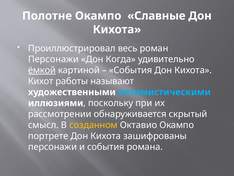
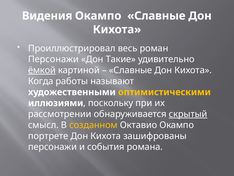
Полотне: Полотне -> Видения (47, 16)
Когда: Когда -> Такие (121, 59)
События: События -> Славные (131, 70)
Кихот: Кихот -> Когда (41, 81)
оптимистическими colour: light blue -> yellow (164, 92)
скрытый underline: none -> present (188, 114)
